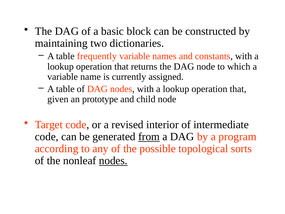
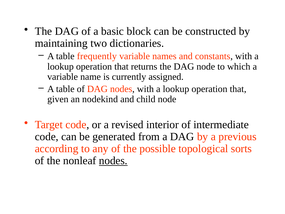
prototype: prototype -> nodekind (100, 99)
from underline: present -> none (149, 137)
program: program -> previous (238, 137)
